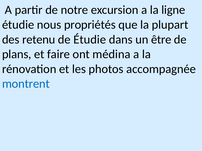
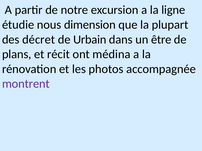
propriétés: propriétés -> dimension (90, 25)
retenu: retenu -> décret (39, 40)
de Étudie: Étudie -> Urbain (90, 40)
faire: faire -> récit (58, 54)
montrent colour: blue -> purple (26, 84)
